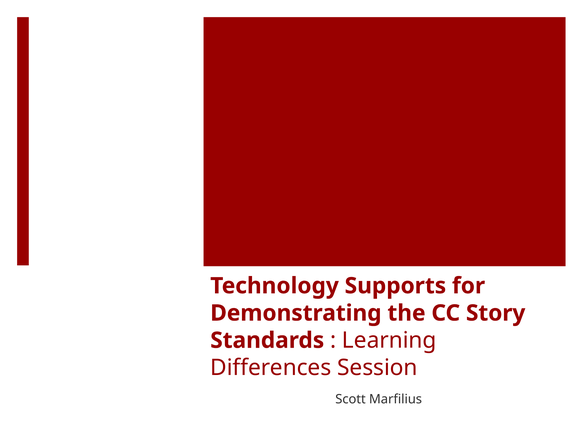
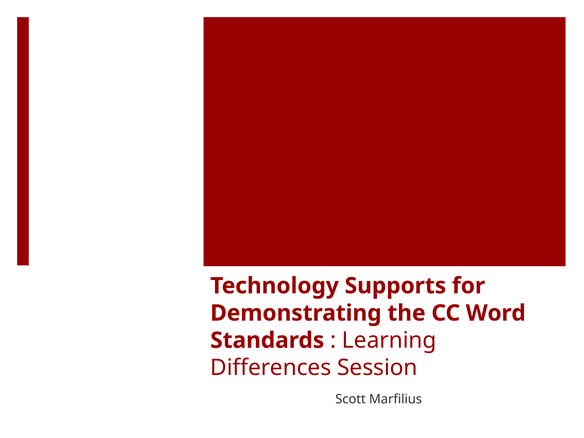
Story: Story -> Word (496, 313)
